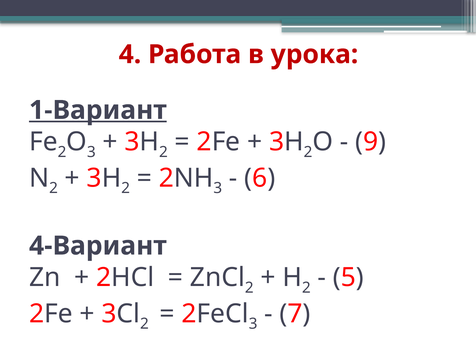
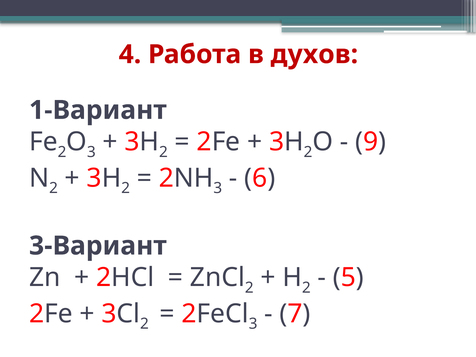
урока: урока -> духов (314, 54)
1-Вариант underline: present -> none (98, 110)
4-Вариант: 4-Вариант -> 3-Вариант (98, 246)
